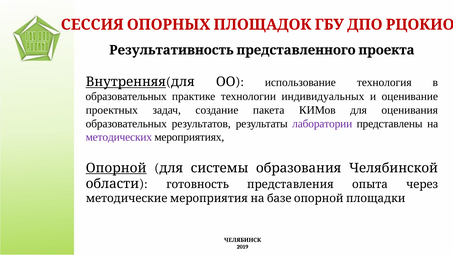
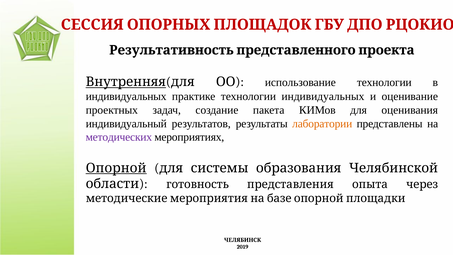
использование технология: технология -> технологии (384, 82)
образовательных: образовательных -> индивидуальных (126, 96)
образовательных: образовательных -> индивидуальный (126, 124)
лаборатории colour: purple -> orange (322, 124)
